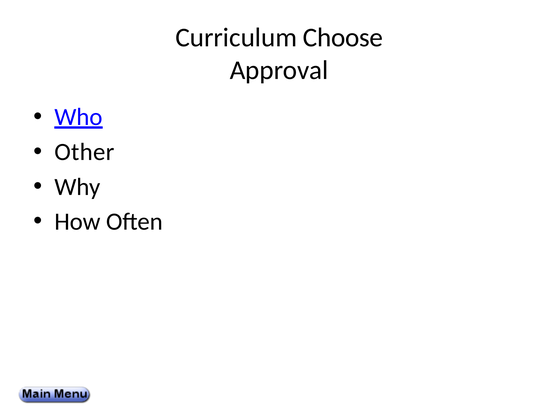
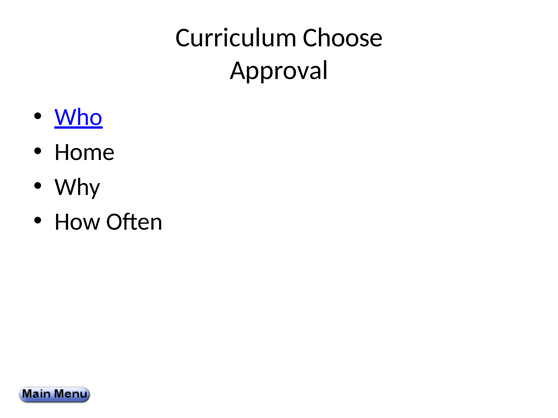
Other: Other -> Home (85, 152)
